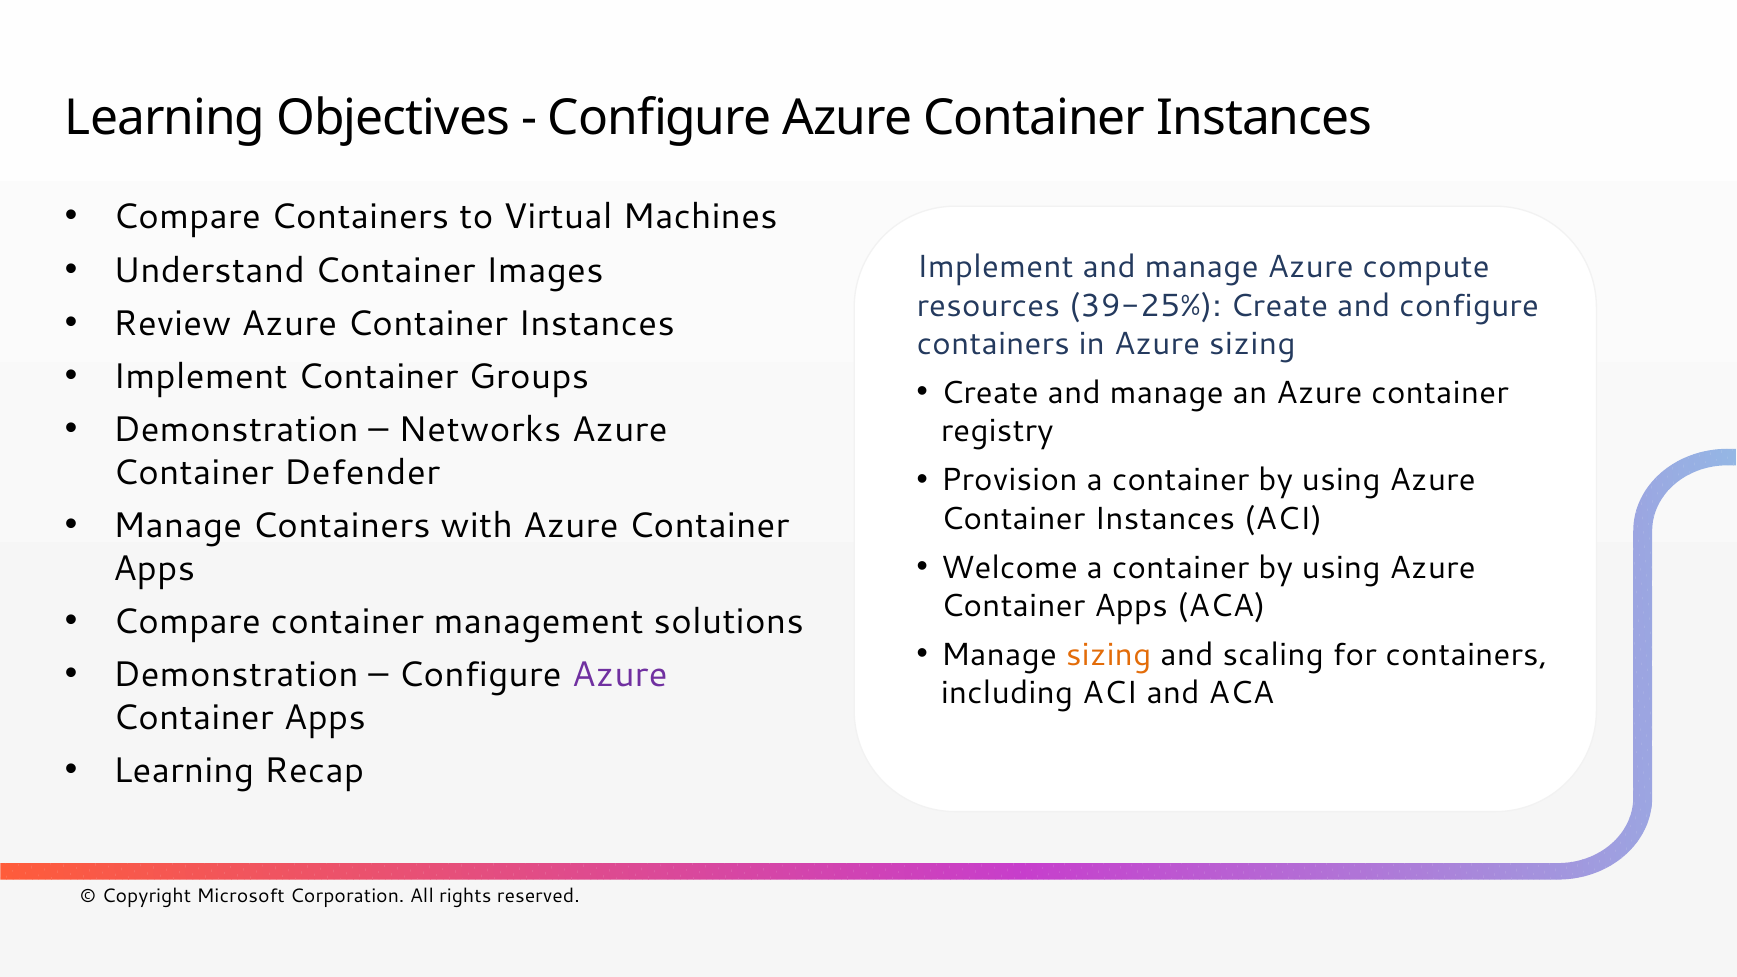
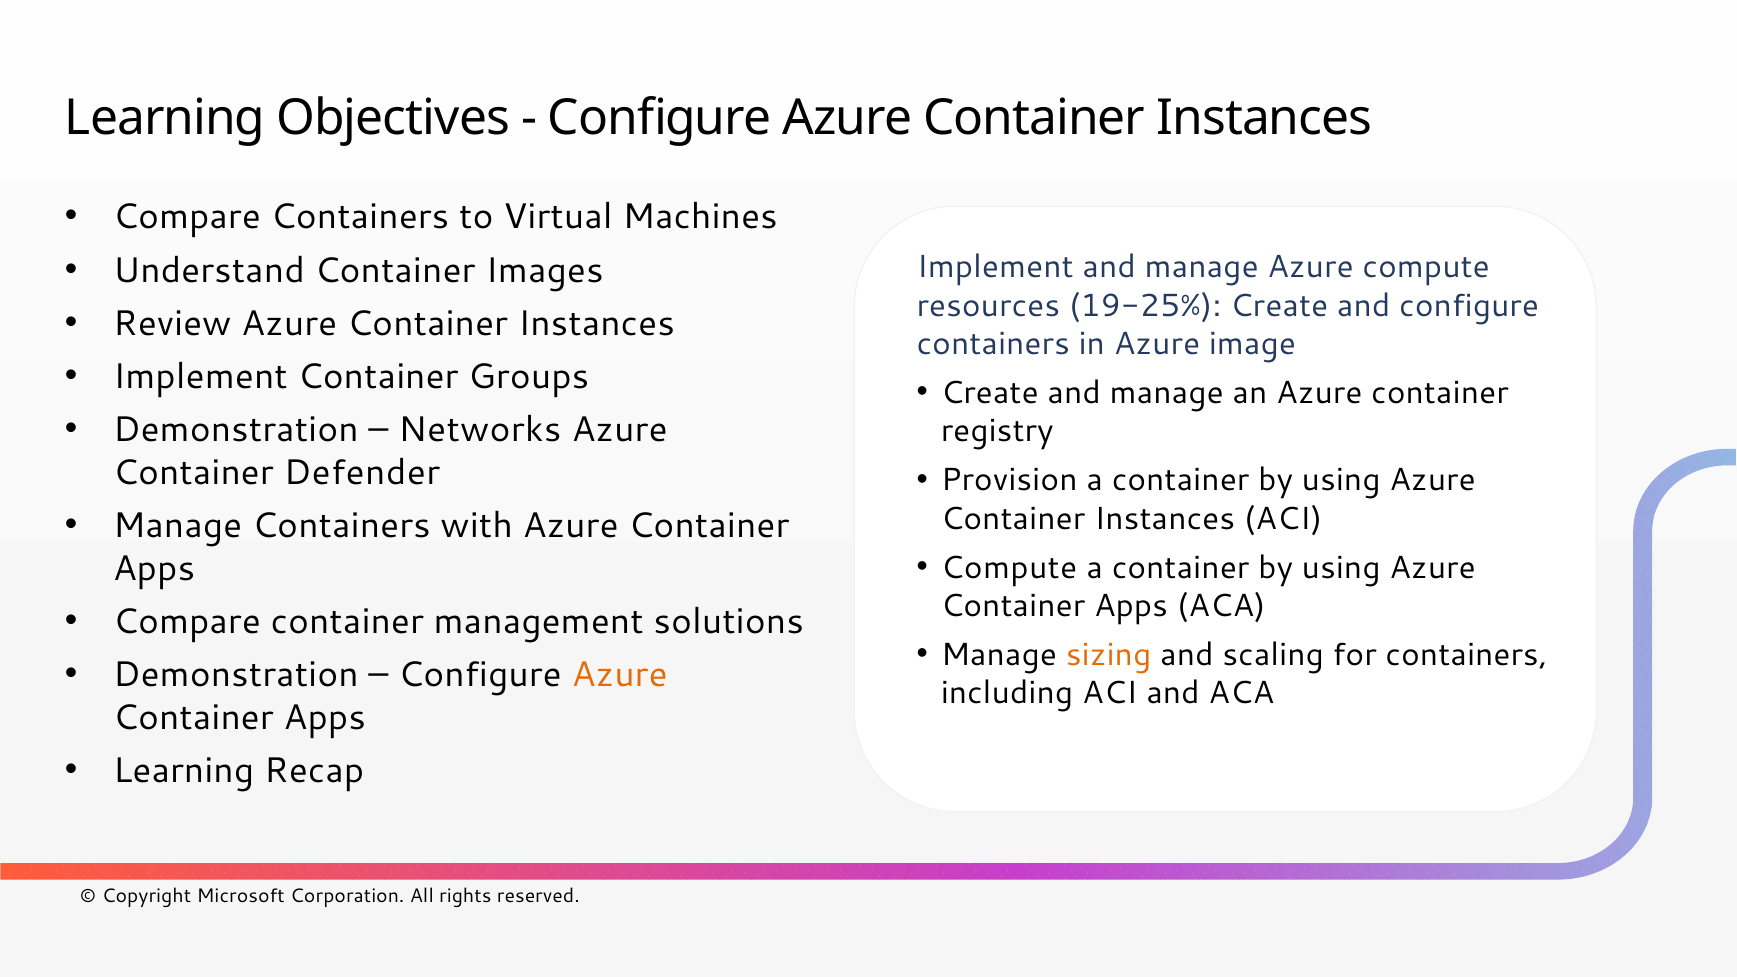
39-25%: 39-25% -> 19-25% (1145, 306)
Azure sizing: sizing -> image (1252, 344)
Welcome: Welcome -> Compute (1009, 567)
Azure colour: purple -> orange (620, 675)
